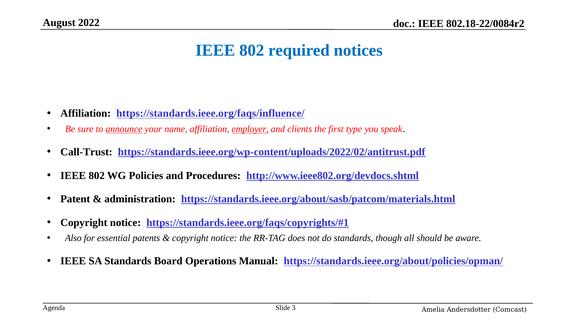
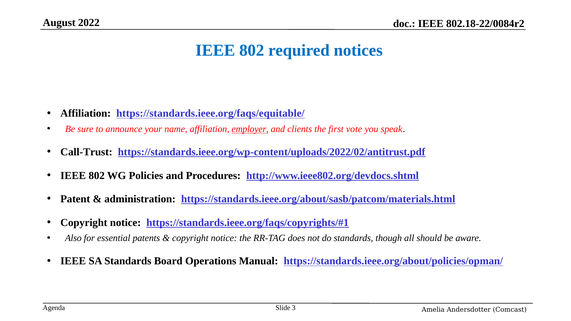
https://standards.ieee.org/faqs/influence/: https://standards.ieee.org/faqs/influence/ -> https://standards.ieee.org/faqs/equitable/ (210, 113)
announce underline: present -> none (124, 129)
type: type -> vote (354, 129)
